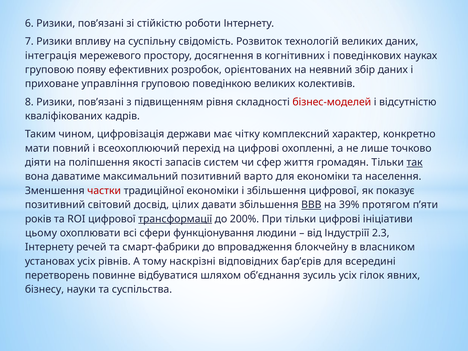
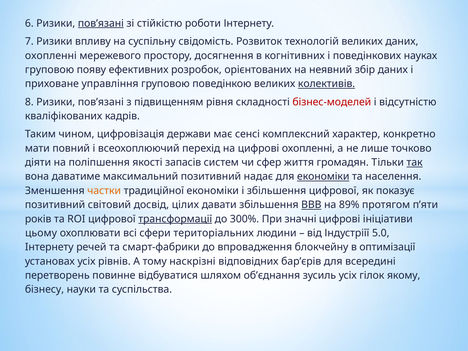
пов’язані underline: none -> present (101, 23)
інтеграція: інтеграція -> охопленні (51, 56)
колективів underline: none -> present (327, 84)
чітку: чітку -> сенсі (247, 134)
варто: варто -> надає (258, 177)
економіки underline: none -> present (323, 177)
частки colour: red -> orange (104, 191)
39%: 39% -> 89% (349, 205)
200%: 200% -> 300% (245, 219)
При тільки: тільки -> значні (300, 219)
функціонування: функціонування -> територіальних (214, 233)
2.3: 2.3 -> 5.0 (381, 233)
власником: власником -> оптимізації (387, 247)
явних: явних -> якому (404, 275)
